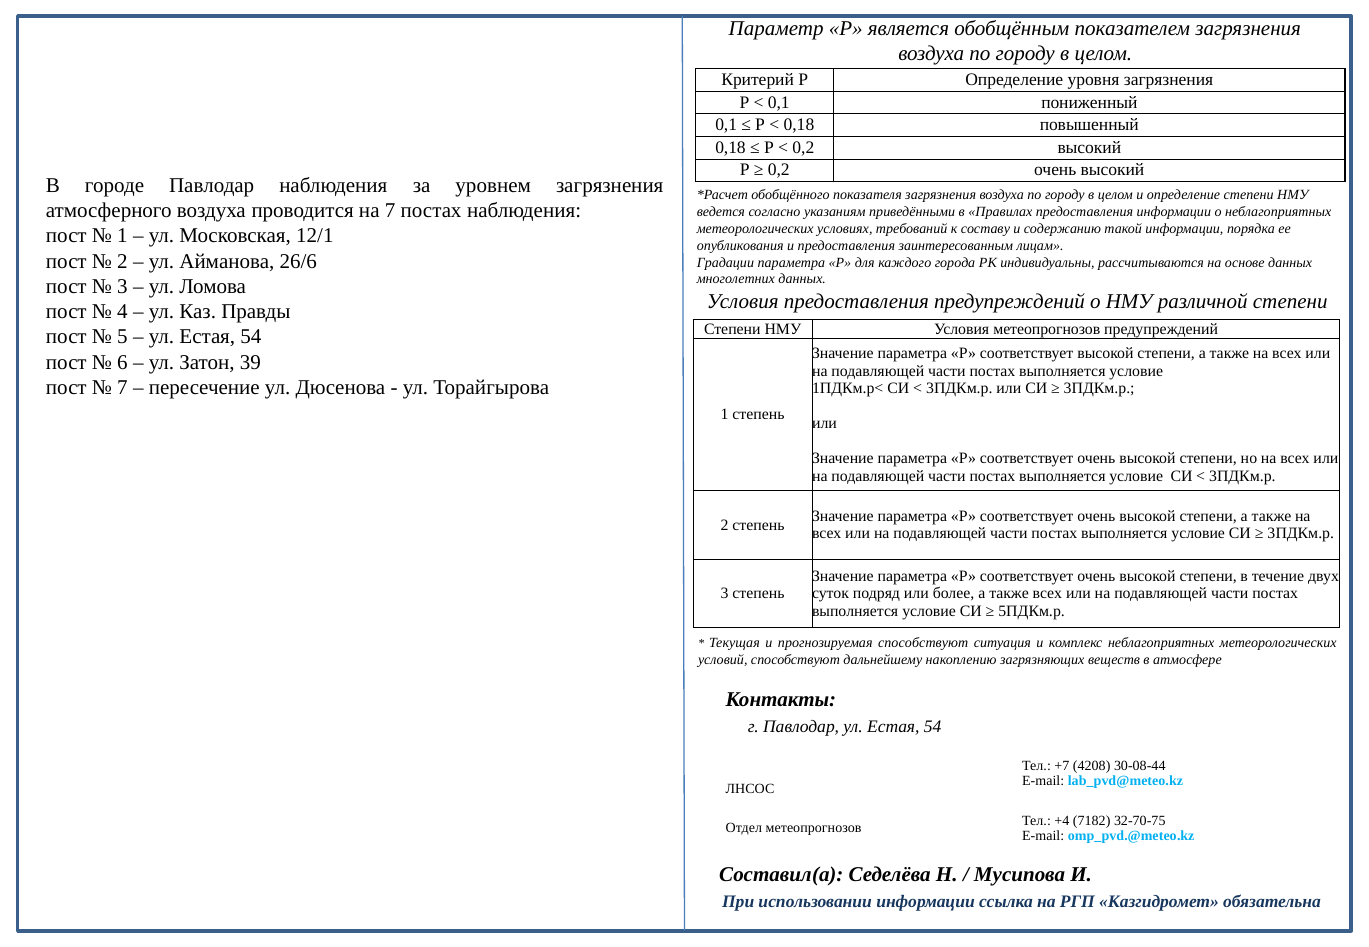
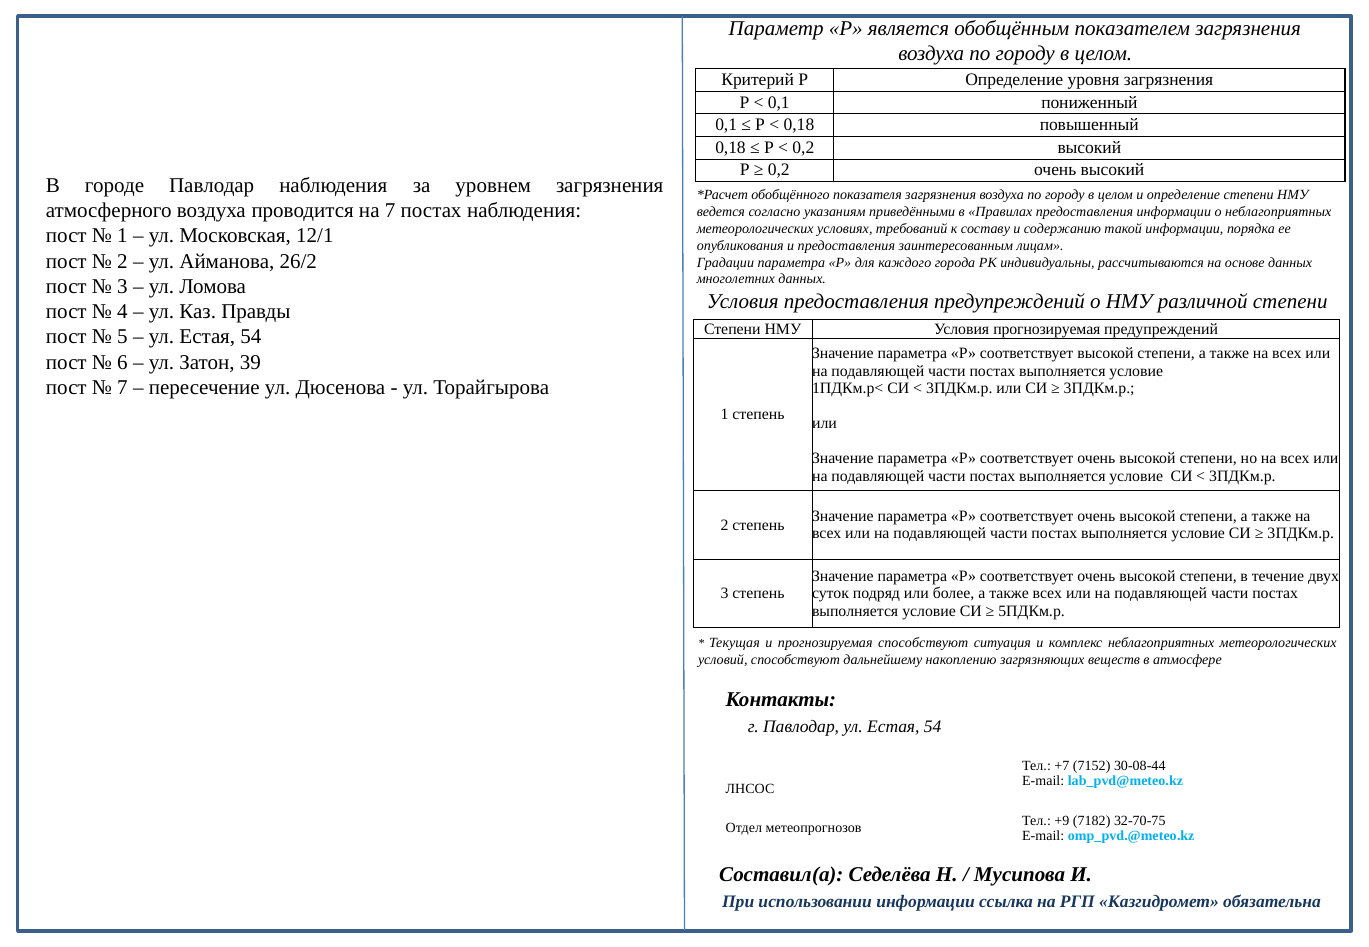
26/6: 26/6 -> 26/2 (298, 261)
Условия метеопрогнозов: метеопрогнозов -> прогнозируемая (1047, 330)
4208: 4208 -> 7152 (1092, 766)
+4: +4 -> +9 (1062, 821)
